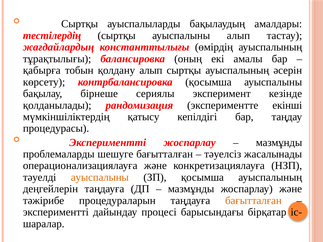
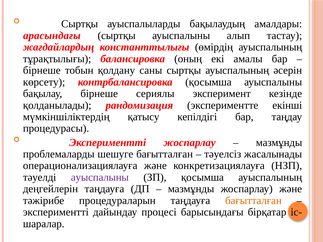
тестілердің: тестілердің -> арасындағы (52, 36)
қабырға: қабырға -> бірнеше (42, 70)
қолдану алып: алып -> саны (151, 70)
ауыспалыны colour: orange -> purple (100, 177)
